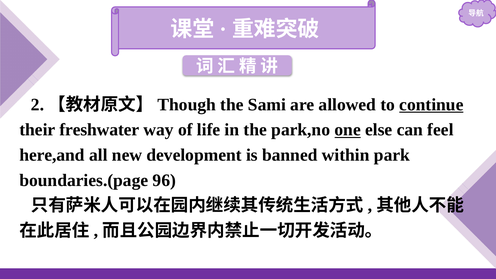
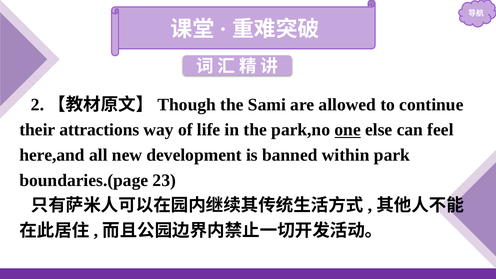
continue underline: present -> none (431, 105)
freshwater: freshwater -> attractions (99, 130)
96: 96 -> 23 (164, 180)
